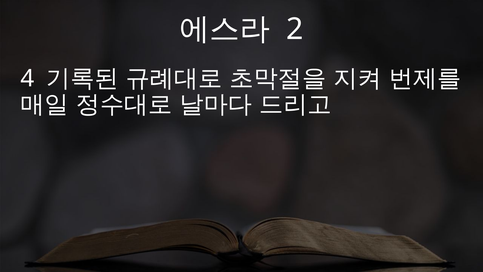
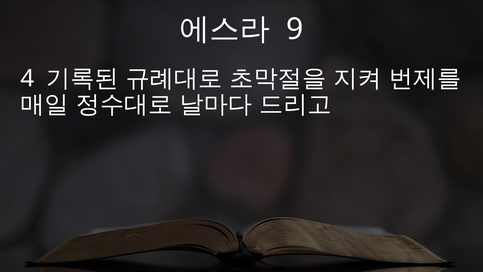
2: 2 -> 9 (295, 29)
